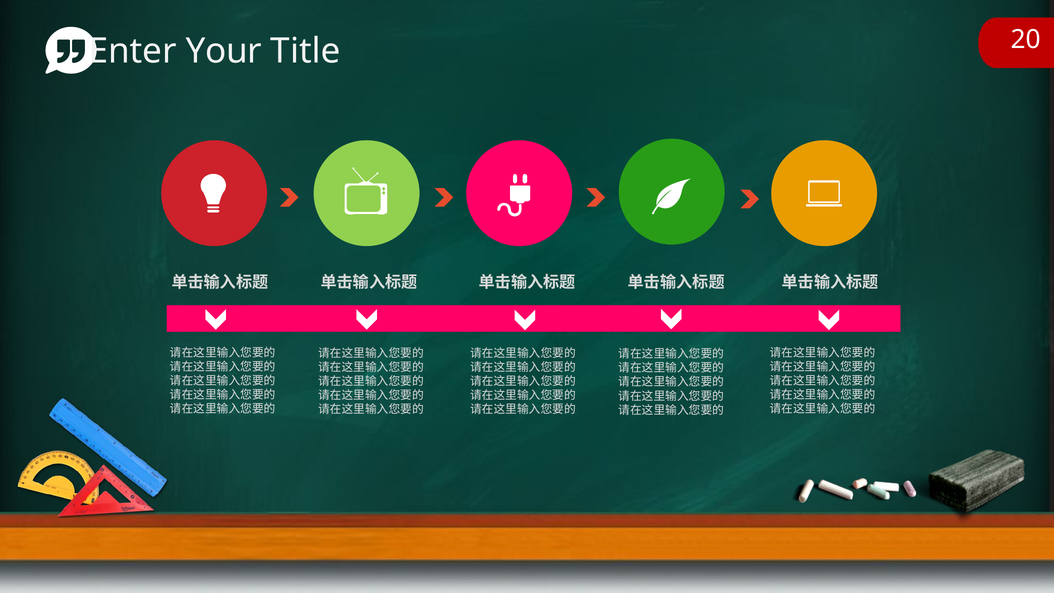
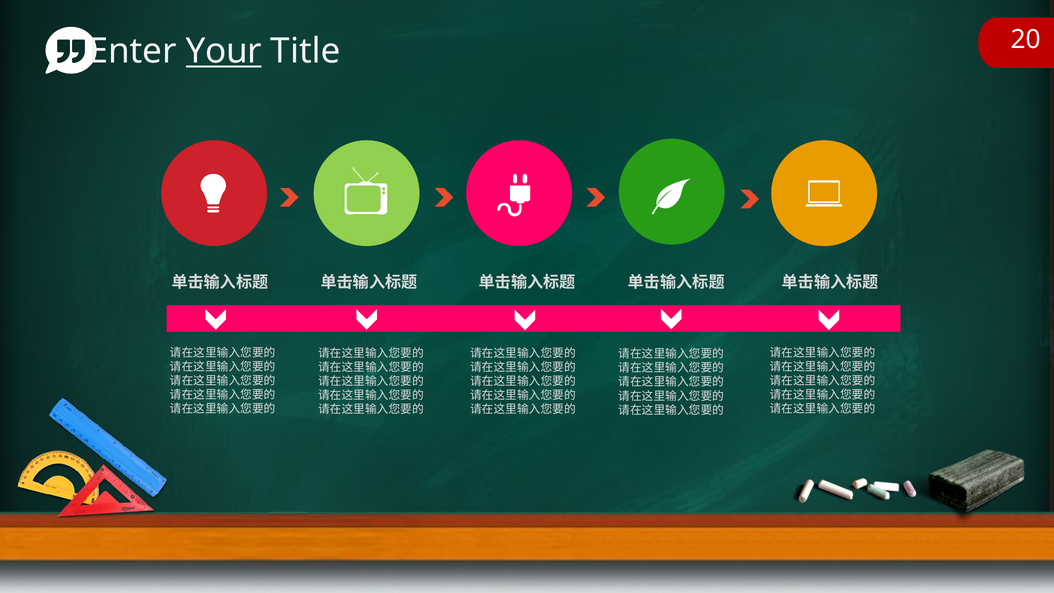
Your underline: none -> present (224, 51)
